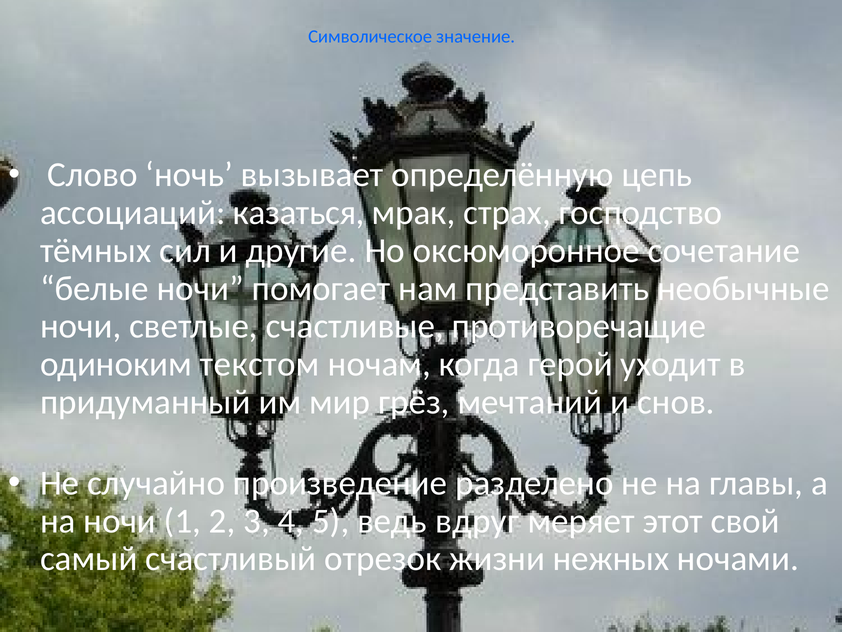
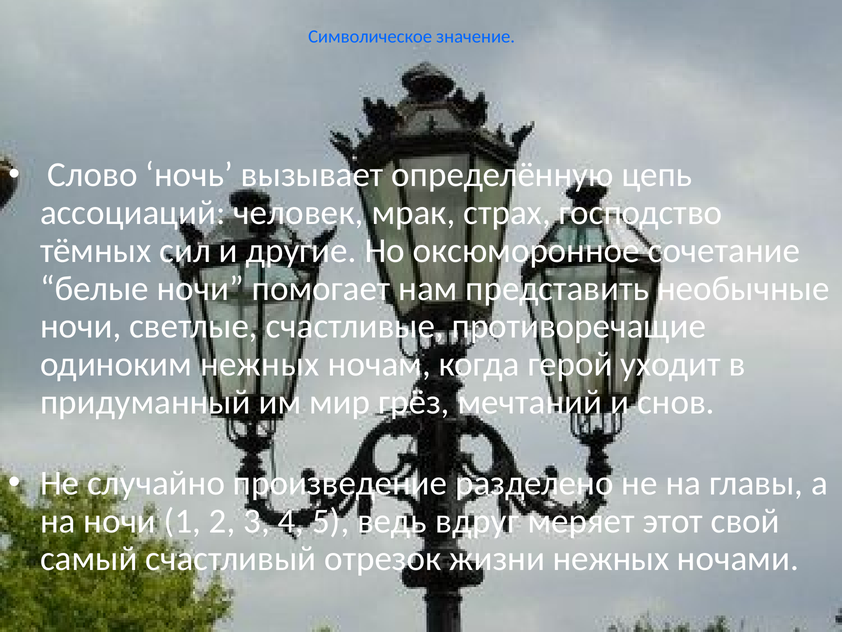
казаться: казаться -> человек (298, 212)
одиноким текстом: текстом -> нежных (260, 364)
